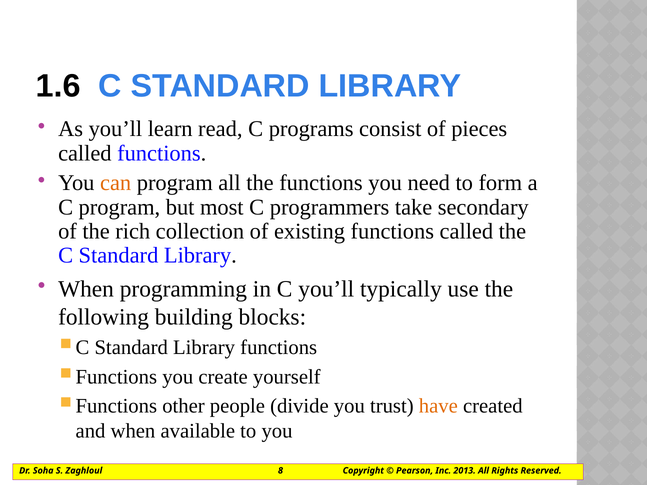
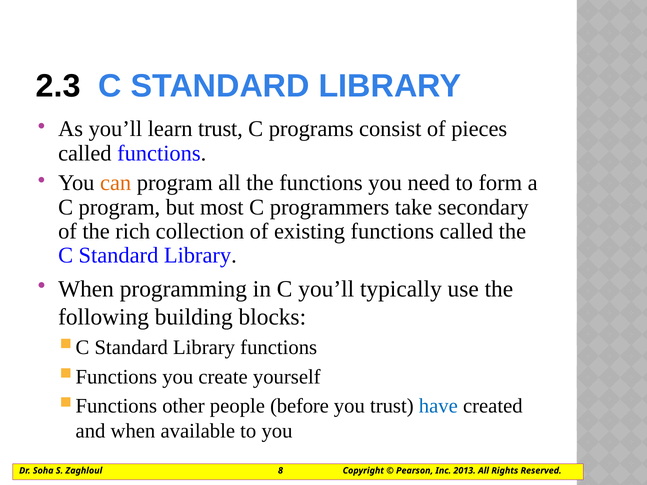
1.6: 1.6 -> 2.3 (58, 86)
learn read: read -> trust (220, 129)
divide: divide -> before (299, 406)
have colour: orange -> blue (438, 406)
